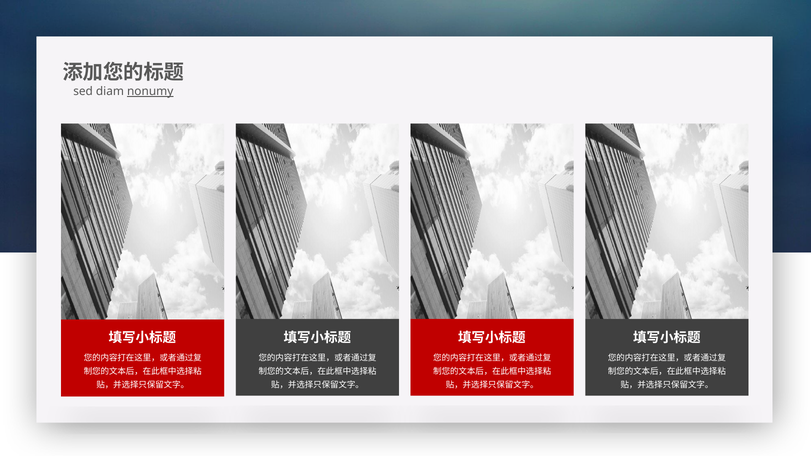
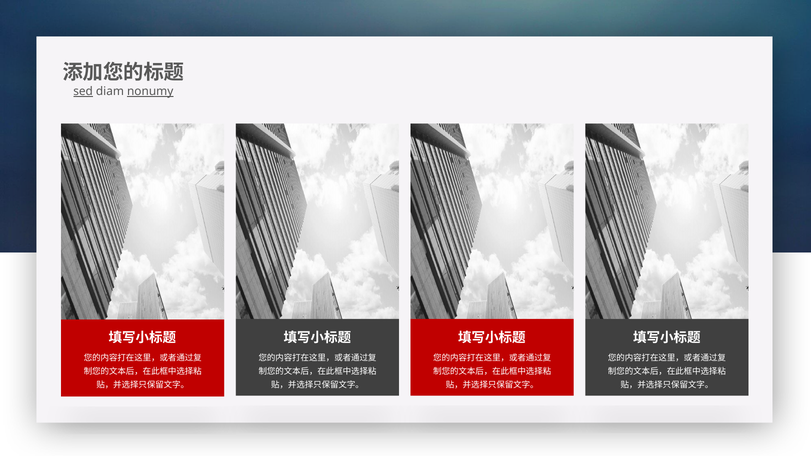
sed underline: none -> present (83, 91)
